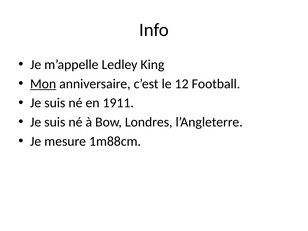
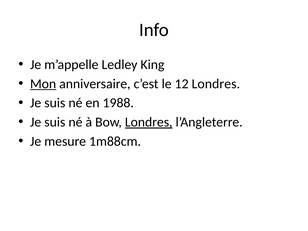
12 Football: Football -> Londres (216, 84)
1911: 1911 -> 1988 (118, 103)
Londres underline: none -> present (149, 122)
